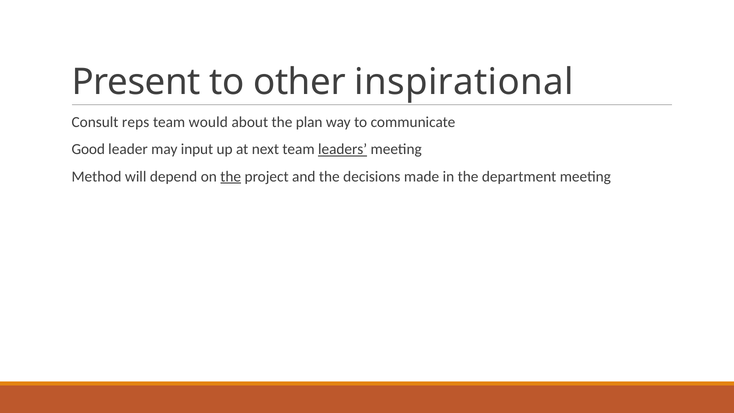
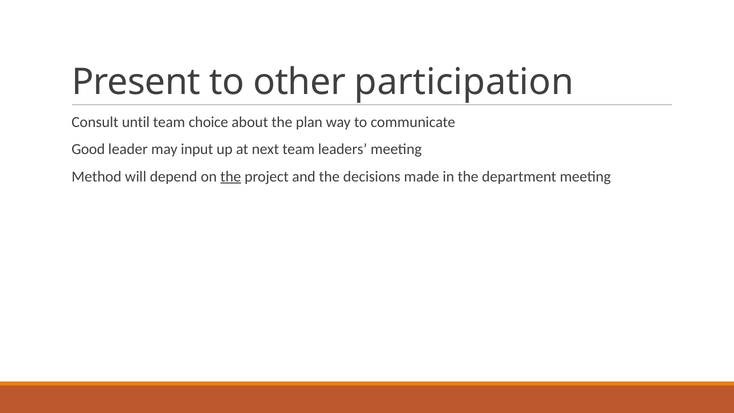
inspirational: inspirational -> participation (464, 82)
reps: reps -> until (136, 122)
would: would -> choice (208, 122)
leaders underline: present -> none (343, 149)
